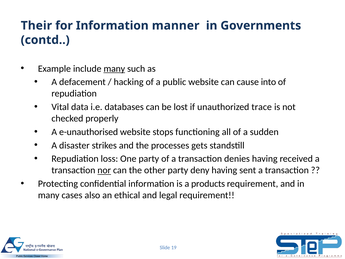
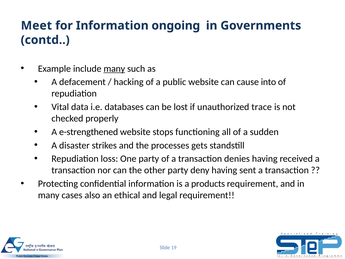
Their: Their -> Meet (36, 26)
manner: manner -> ongoing (176, 26)
e-unauthorised: e-unauthorised -> e-strengthened (89, 132)
nor underline: present -> none (104, 170)
